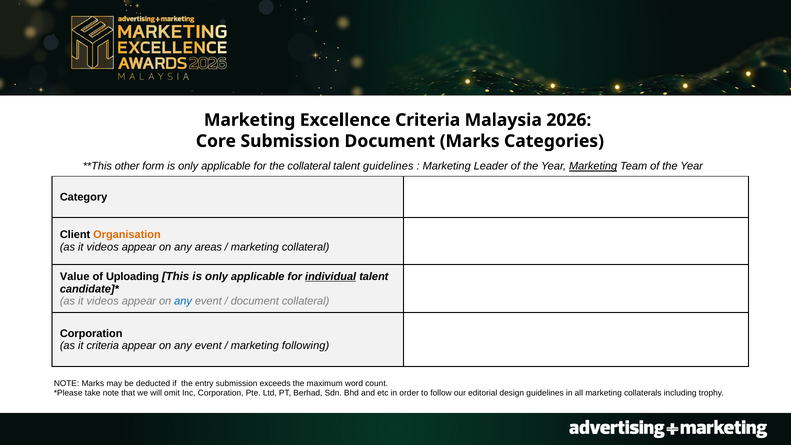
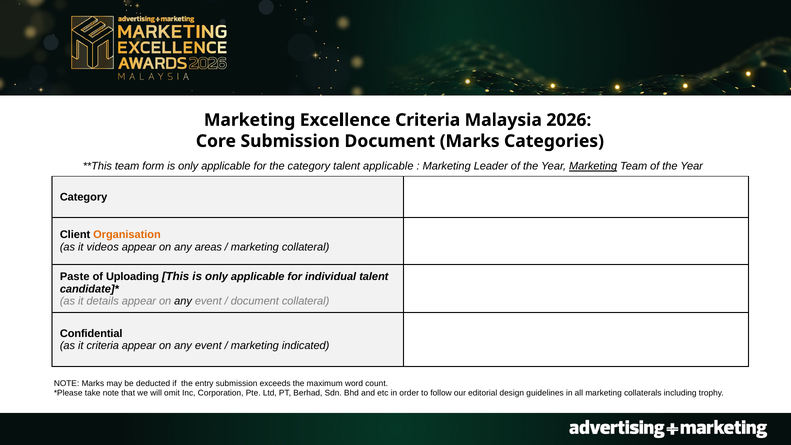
other: other -> team (127, 166)
the collateral: collateral -> category (309, 166)
talent guidelines: guidelines -> applicable (388, 166)
Value: Value -> Paste (75, 277)
individual underline: present -> none (331, 277)
videos: videos -> details (103, 301)
any colour: blue -> black (183, 301)
Corporation: Corporation -> Confidential (91, 334)
following: following -> indicated (306, 346)
